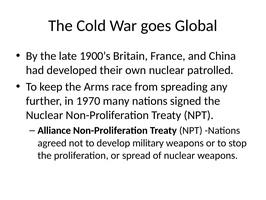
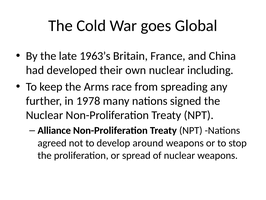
1900’s: 1900’s -> 1963’s (95, 56)
patrolled: patrolled -> including (210, 70)
1970: 1970 -> 1978 (88, 101)
military: military -> around (148, 143)
